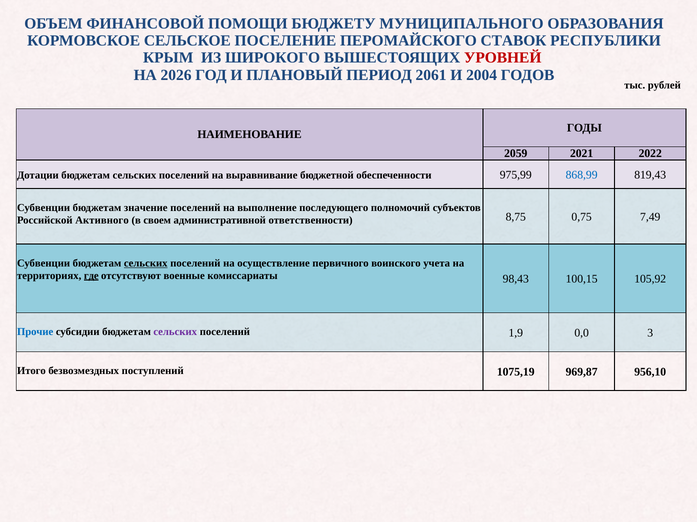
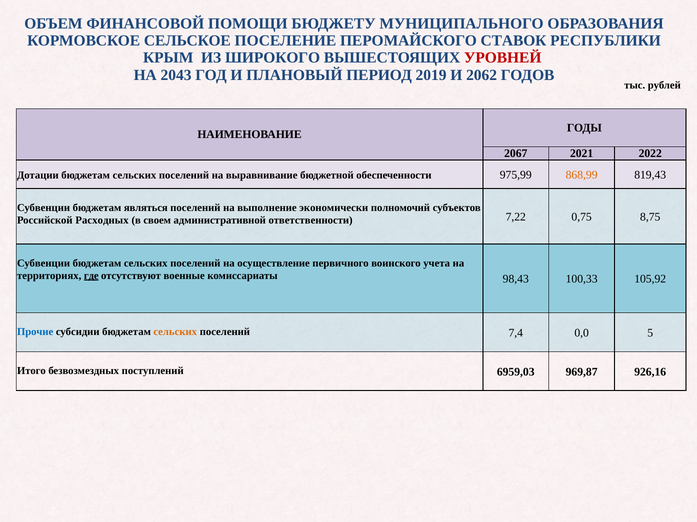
2026: 2026 -> 2043 (176, 75)
2061: 2061 -> 2019 (431, 75)
2004: 2004 -> 2062 (482, 75)
2059: 2059 -> 2067 (516, 154)
868,99 colour: blue -> orange (582, 175)
значение: значение -> являться (146, 208)
последующего: последующего -> экономически (334, 208)
Активного: Активного -> Расходных (102, 221)
8,75: 8,75 -> 7,22 (516, 217)
7,49: 7,49 -> 8,75 (650, 217)
сельских underline: present -> none (146, 263)
100,15: 100,15 -> 100,33 (582, 280)
сельских colour: purple -> orange (175, 332)
1,9: 1,9 -> 7,4 (516, 333)
3: 3 -> 5 (650, 333)
1075,19: 1075,19 -> 6959,03 (516, 372)
956,10: 956,10 -> 926,16 (650, 372)
